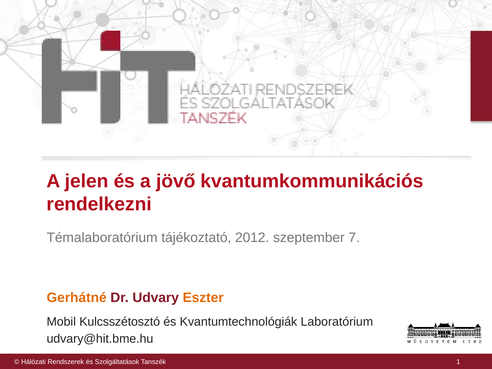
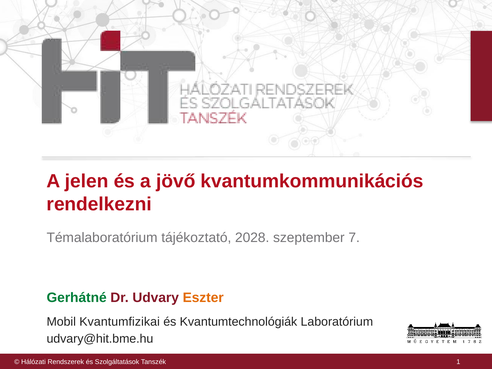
2012: 2012 -> 2028 (252, 238)
Gerhátné colour: orange -> green (77, 298)
Kulcsszétosztó: Kulcsszétosztó -> Kvantumfizikai (120, 322)
